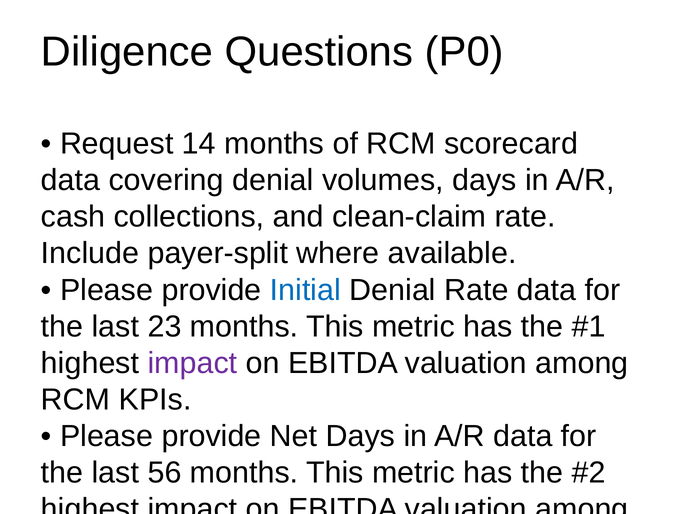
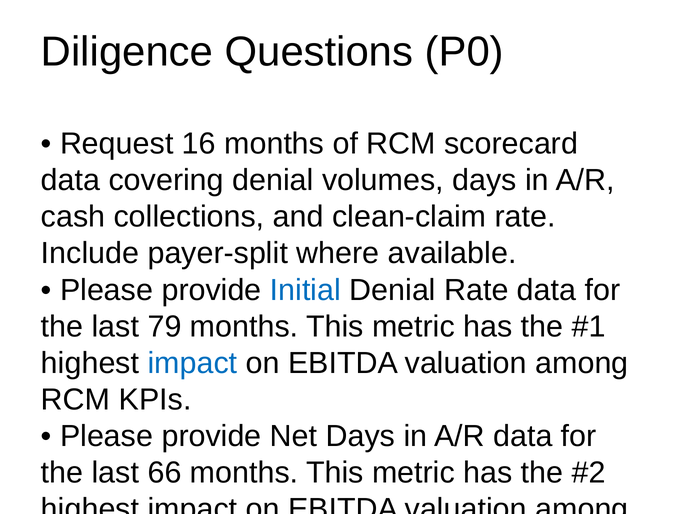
14: 14 -> 16 (199, 144)
23: 23 -> 79 (165, 326)
impact colour: purple -> blue (192, 363)
56: 56 -> 66 (165, 473)
